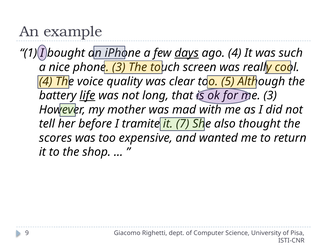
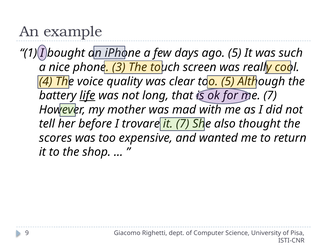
days underline: present -> none (187, 53)
ago 4: 4 -> 5 (235, 53)
3: 3 -> 7 (270, 96)
tramite: tramite -> trovare (141, 124)
